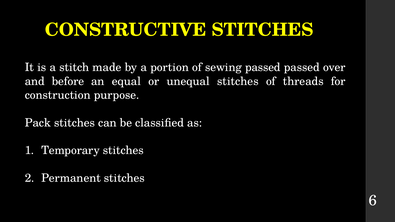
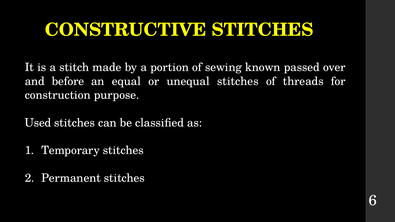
sewing passed: passed -> known (263, 67)
Pack: Pack -> Used (38, 123)
